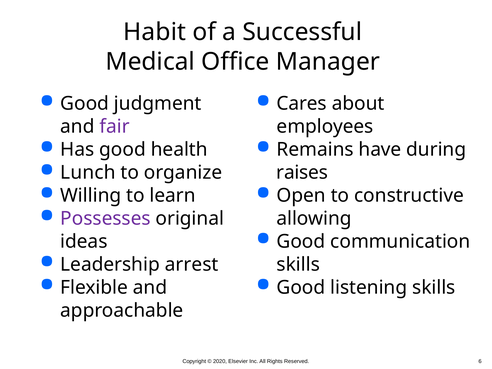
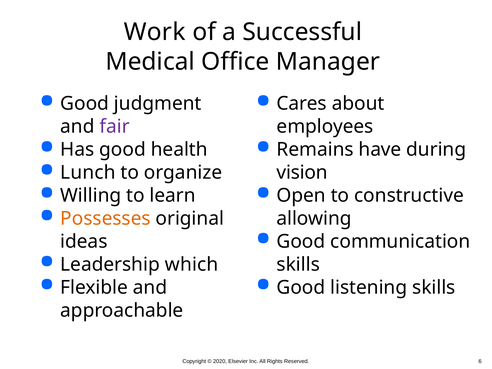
Habit: Habit -> Work (155, 32)
raises: raises -> vision (302, 173)
Possesses colour: purple -> orange (105, 218)
arrest: arrest -> which (192, 264)
